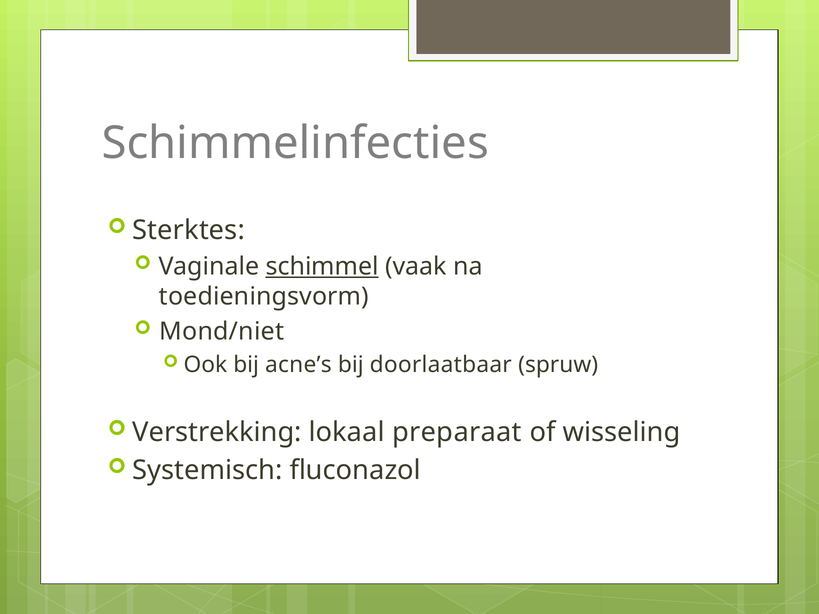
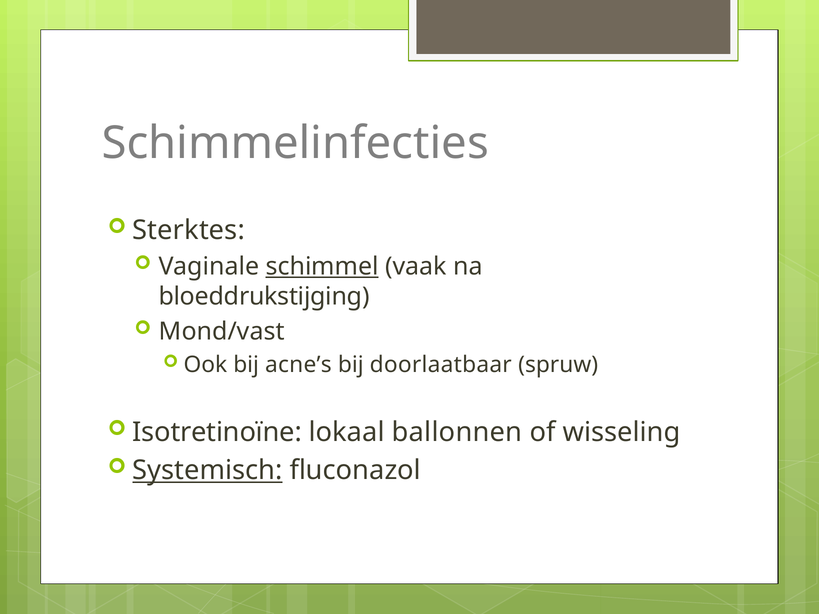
toedieningsvorm: toedieningsvorm -> bloeddrukstijging (264, 297)
Mond/niet: Mond/niet -> Mond/vast (222, 332)
Verstrekking: Verstrekking -> Isotretinoïne (217, 432)
preparaat: preparaat -> ballonnen (457, 432)
Systemisch underline: none -> present (207, 471)
